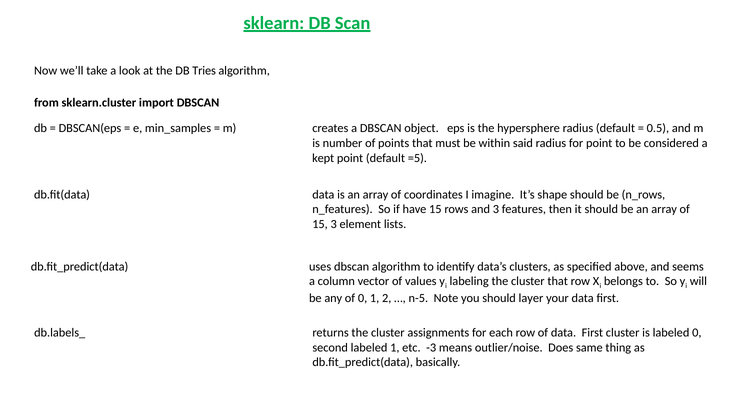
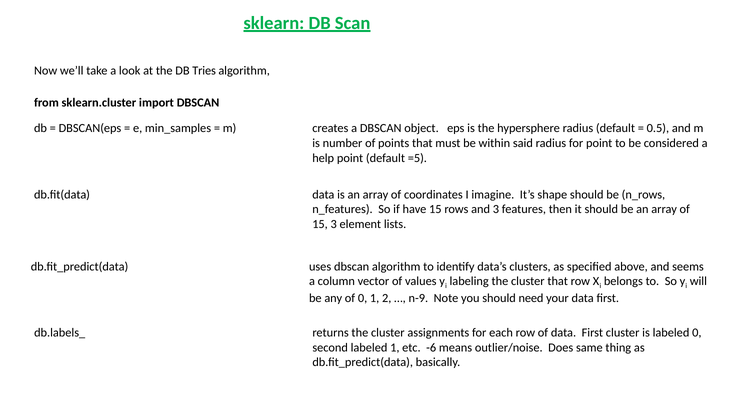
kept: kept -> help (323, 158)
n-5: n-5 -> n-9 (418, 298)
layer: layer -> need (531, 298)
-3: -3 -> -6 (431, 348)
